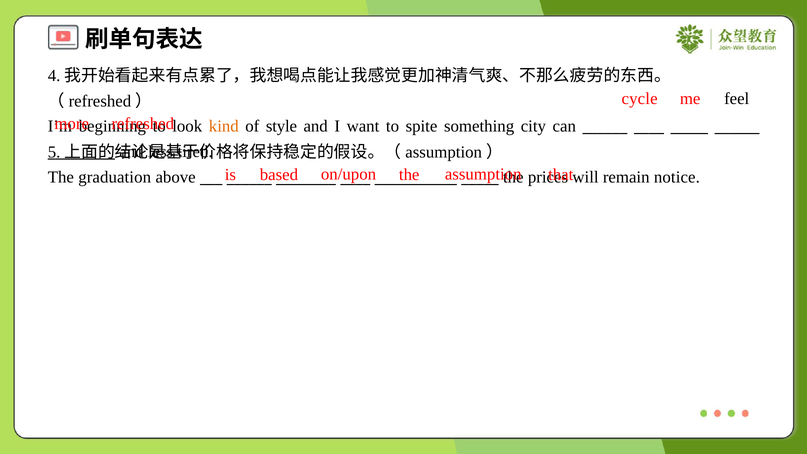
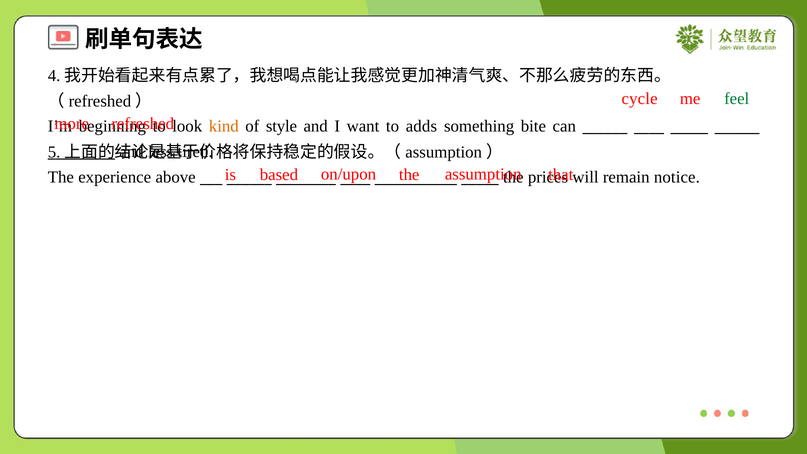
feel colour: black -> green (737, 99)
spite: spite -> adds (421, 126)
city: city -> bite (533, 126)
graduation: graduation -> experience (115, 177)
